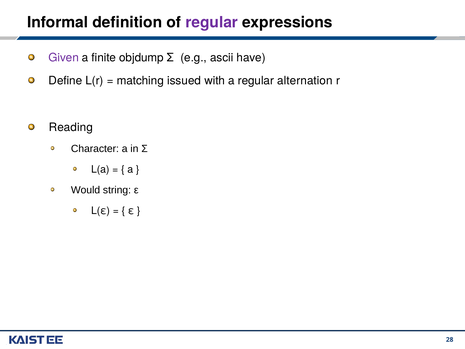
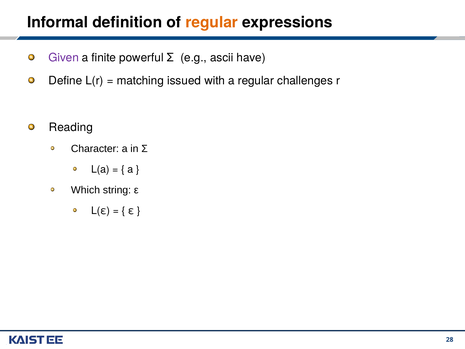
regular colour: purple -> orange (212, 22)
objdump: objdump -> powerful (141, 57)
alternation: alternation -> challenges (305, 81)
Would: Would -> Which (85, 190)
